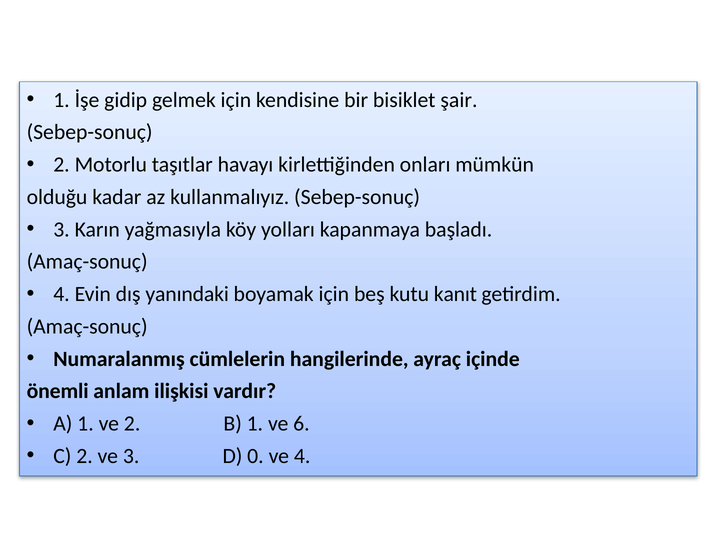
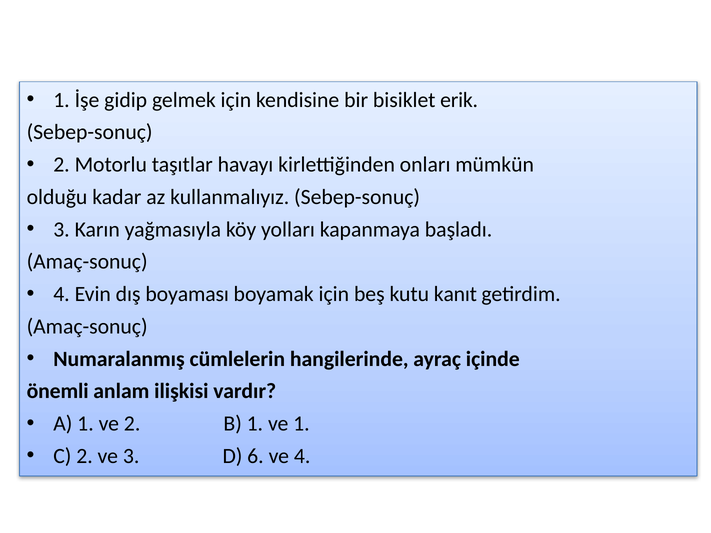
şair: şair -> erik (459, 100)
yanındaki: yanındaki -> boyaması (187, 294)
ve 6: 6 -> 1 (301, 424)
0: 0 -> 6 (255, 456)
